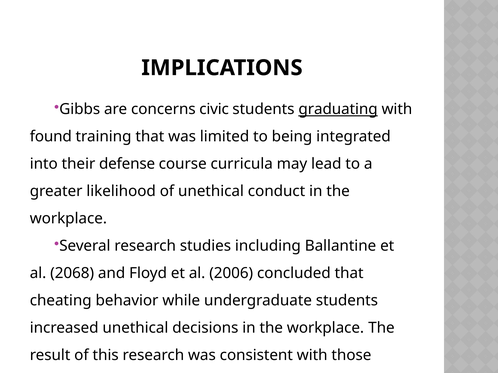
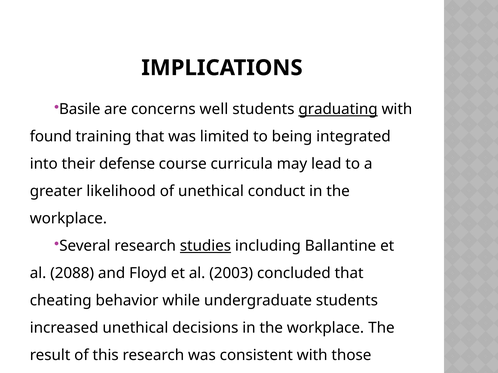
Gibbs: Gibbs -> Basile (80, 109)
civic: civic -> well (214, 109)
studies underline: none -> present (205, 246)
2068: 2068 -> 2088 (72, 274)
2006: 2006 -> 2003 (231, 274)
